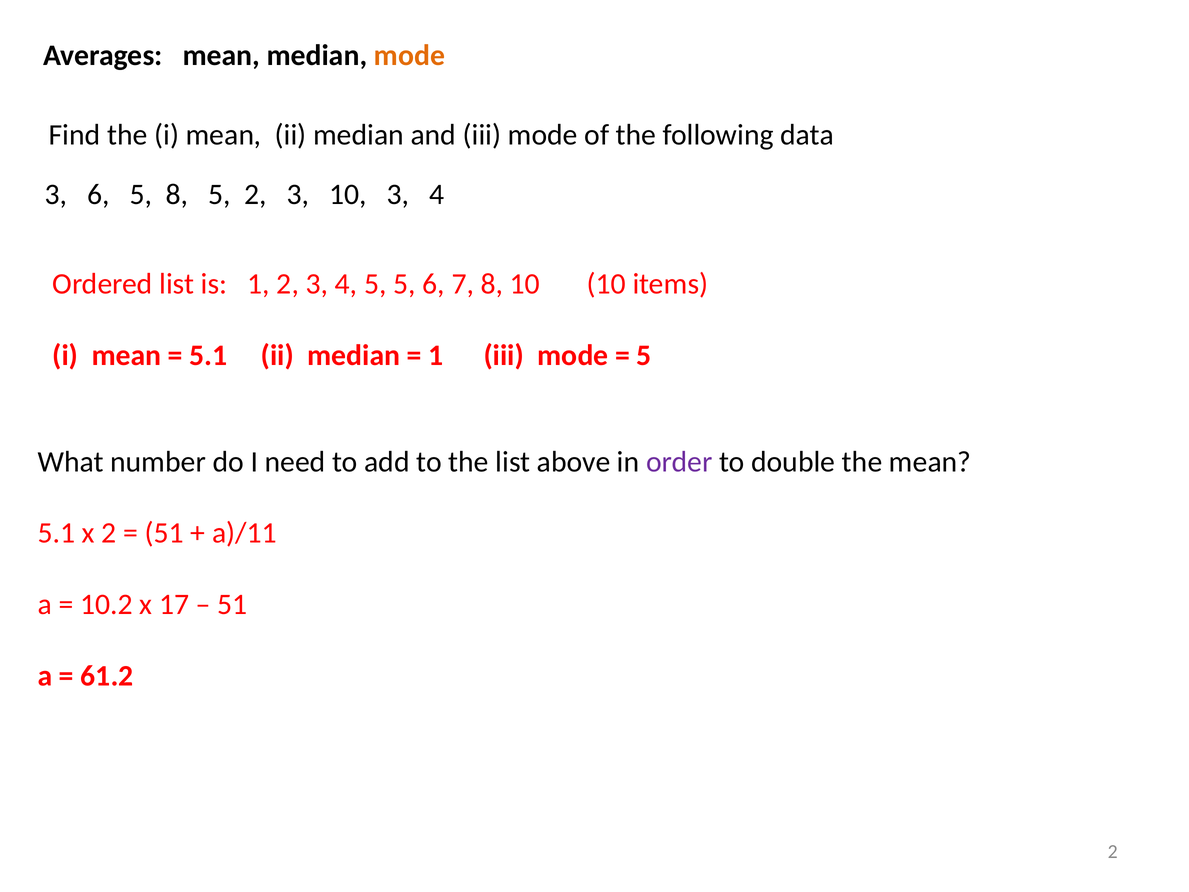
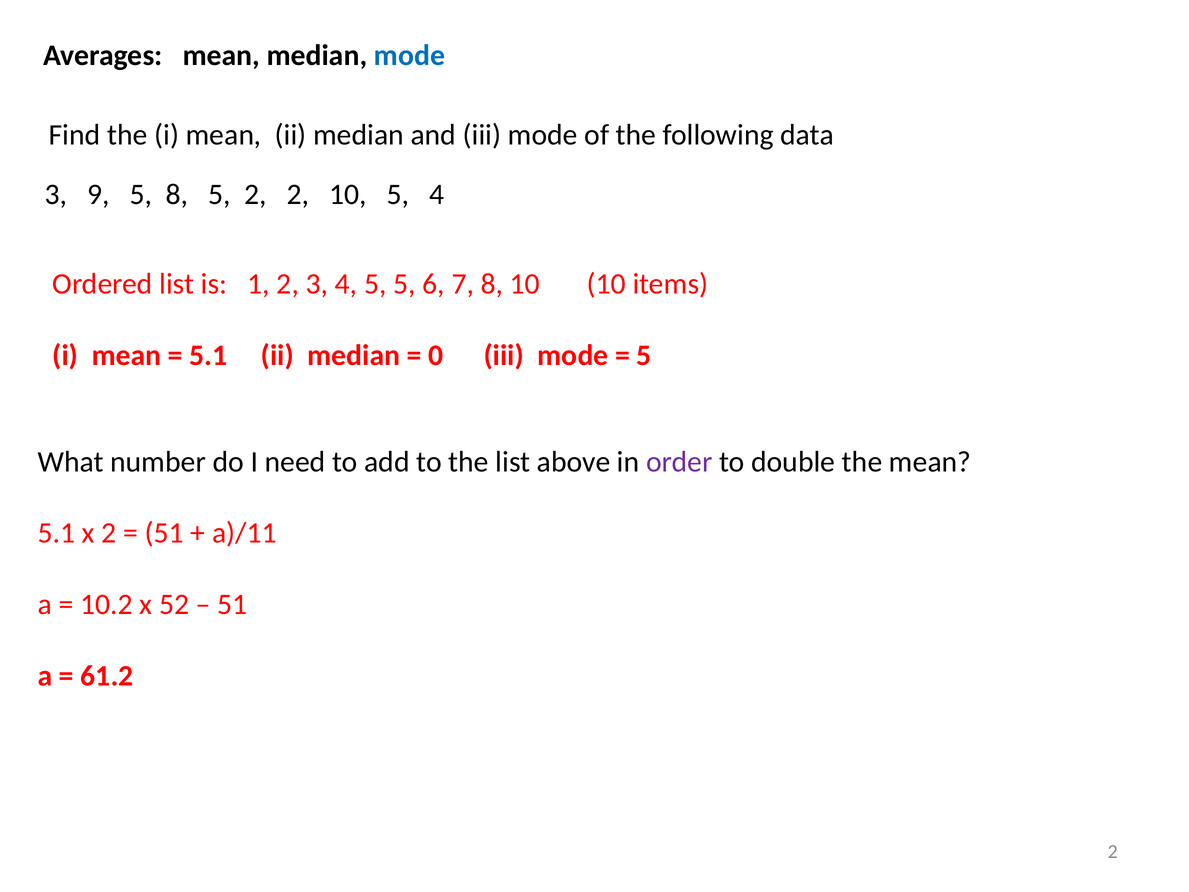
mode colour: orange -> blue (409, 55)
3 6: 6 -> 9 (99, 194)
5 2 3: 3 -> 2 (298, 194)
10 3: 3 -> 5 (398, 194)
1: 1 -> 0 (436, 355)
17: 17 -> 52 (174, 604)
